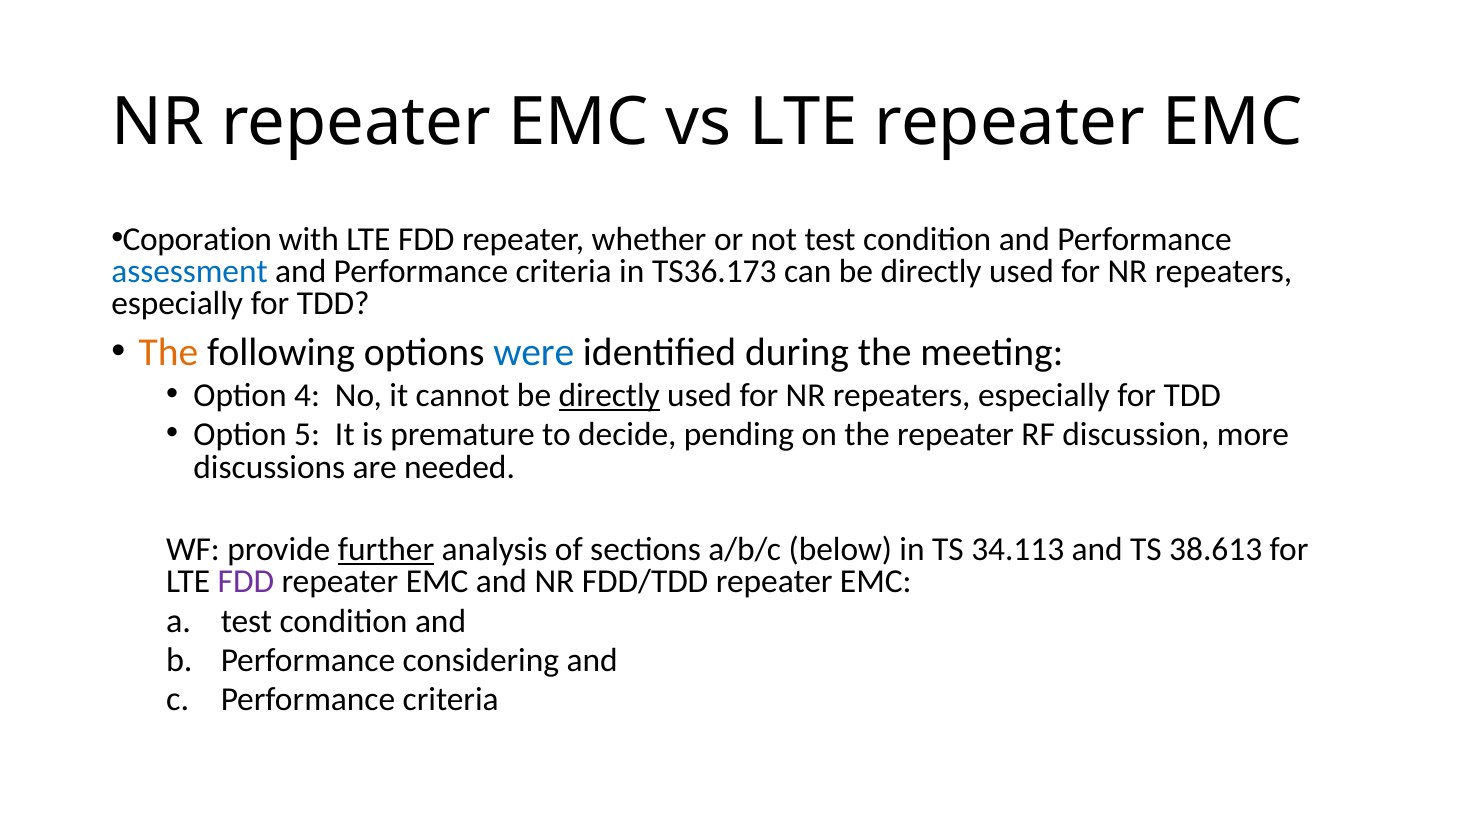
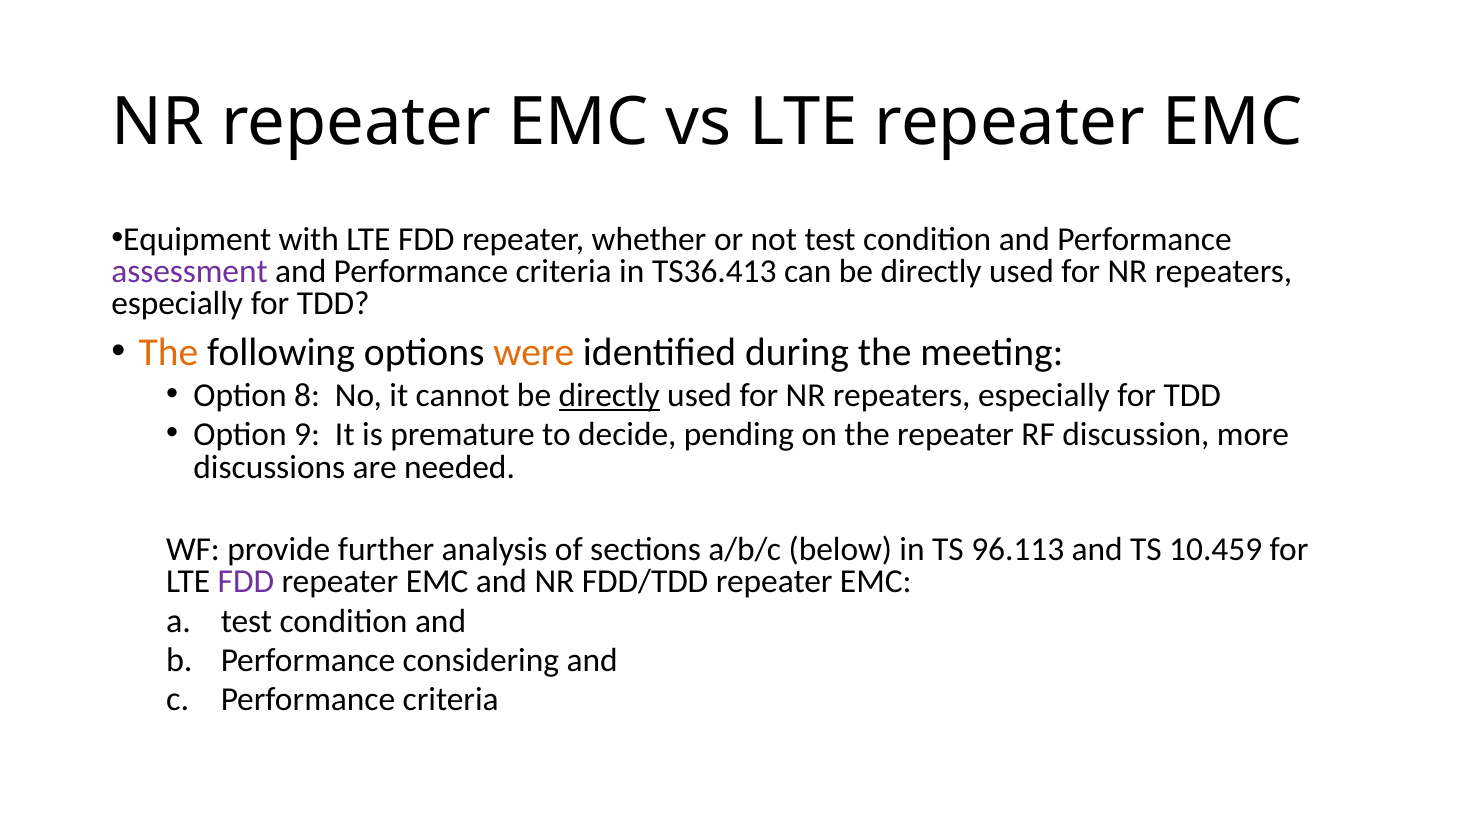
Coporation: Coporation -> Equipment (197, 239)
assessment colour: blue -> purple (190, 272)
TS36.173: TS36.173 -> TS36.413 (714, 272)
were colour: blue -> orange (534, 353)
4: 4 -> 8 (307, 395)
5: 5 -> 9 (307, 435)
further underline: present -> none (386, 549)
34.113: 34.113 -> 96.113 (1018, 549)
38.613: 38.613 -> 10.459 (1216, 549)
